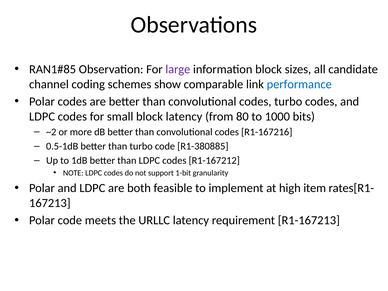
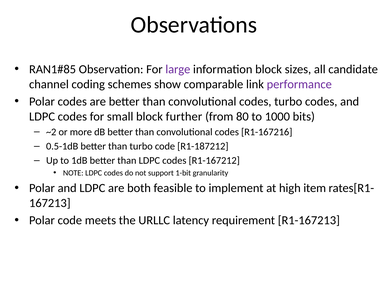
performance colour: blue -> purple (299, 84)
block latency: latency -> further (184, 116)
R1-380885: R1-380885 -> R1-187212 (203, 146)
